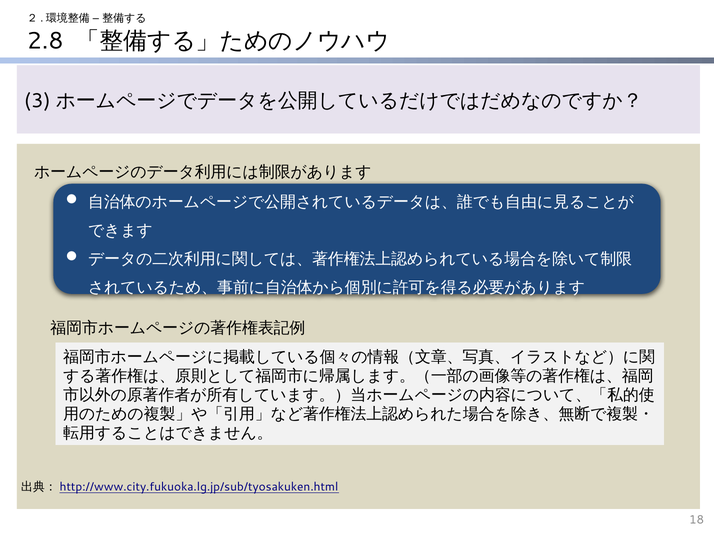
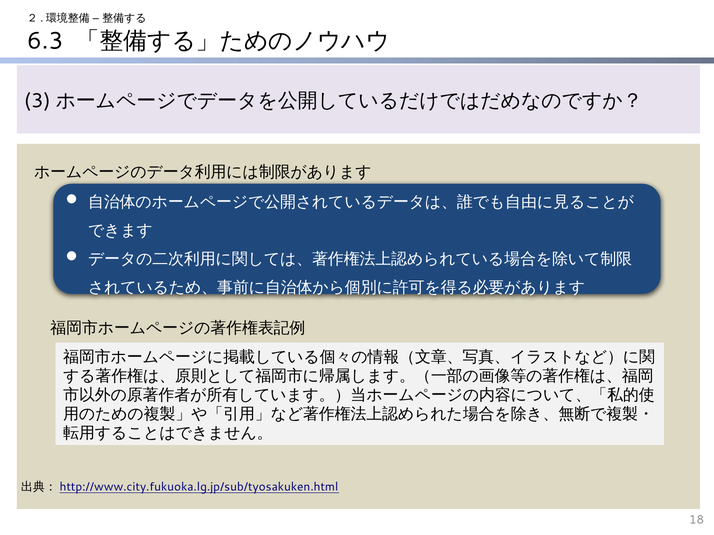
2.8: 2.8 -> 6.3 (45, 41)
